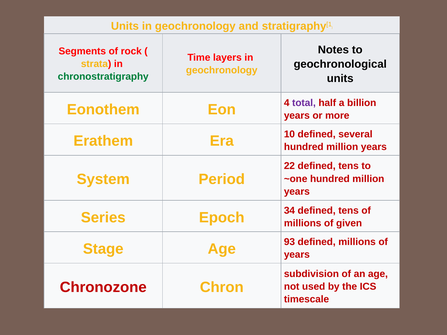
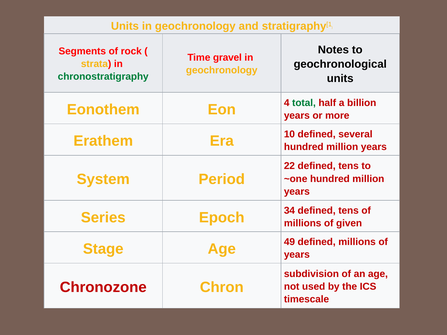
layers: layers -> gravel (227, 58)
total colour: purple -> green (304, 103)
93: 93 -> 49 (289, 242)
